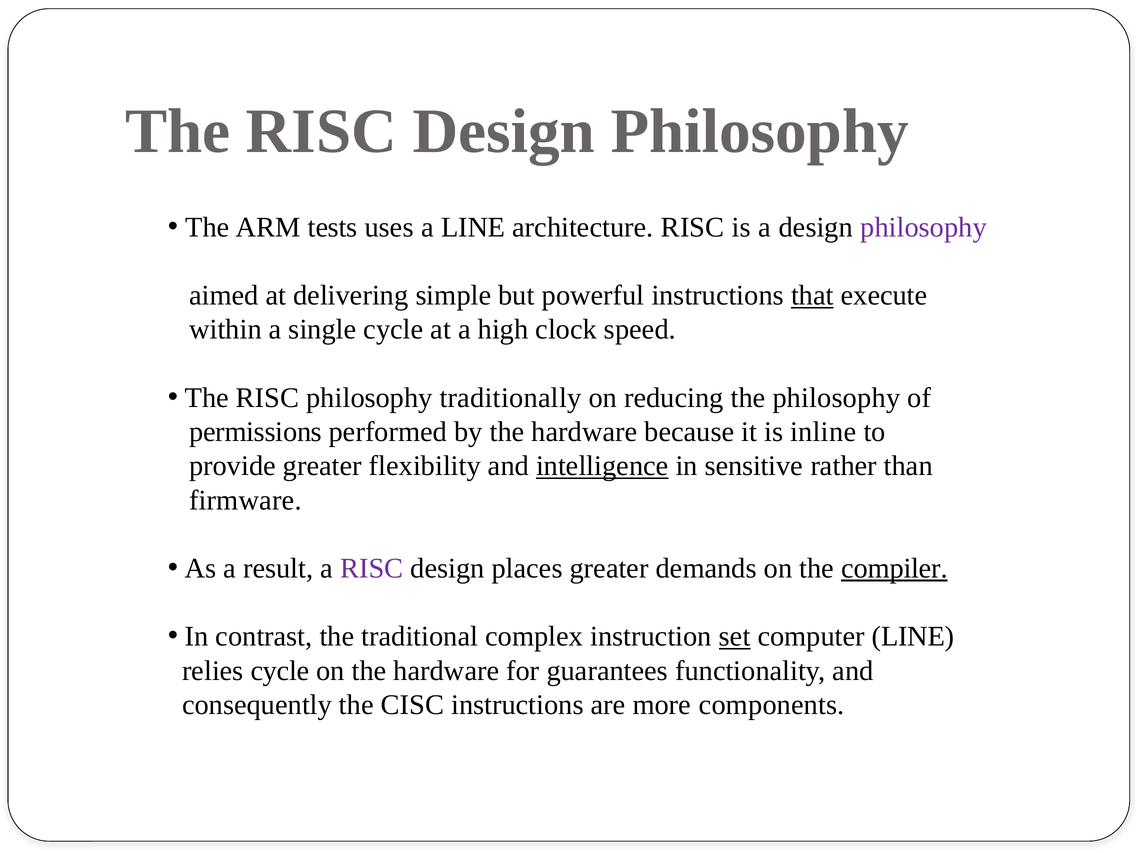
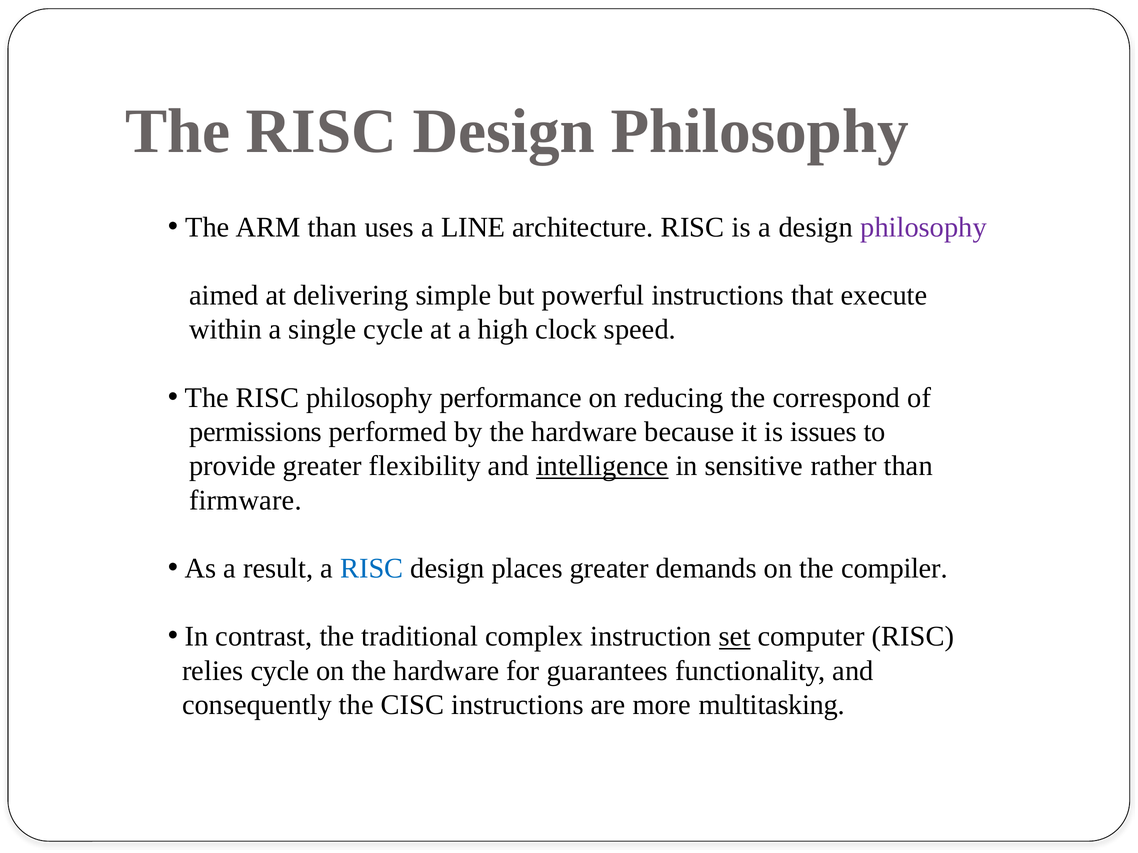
ARM tests: tests -> than (332, 227)
that underline: present -> none (812, 296)
traditionally: traditionally -> performance (511, 398)
the philosophy: philosophy -> correspond (836, 398)
inline: inline -> issues (823, 432)
RISC colour: purple -> blue (372, 569)
compiler underline: present -> none (894, 569)
computer LINE: LINE -> RISC (913, 637)
components: components -> multitasking (772, 705)
